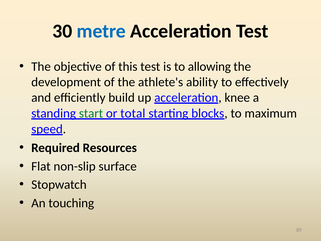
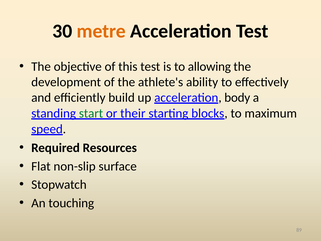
metre colour: blue -> orange (101, 31)
knee: knee -> body (237, 97)
total: total -> their (133, 113)
